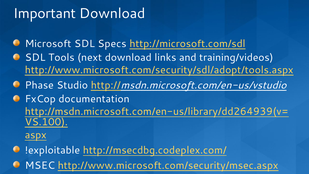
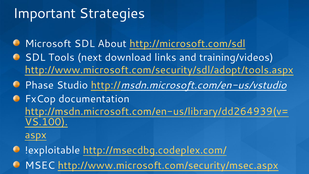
Important Download: Download -> Strategies (112, 13)
Specs: Specs -> About (112, 44)
